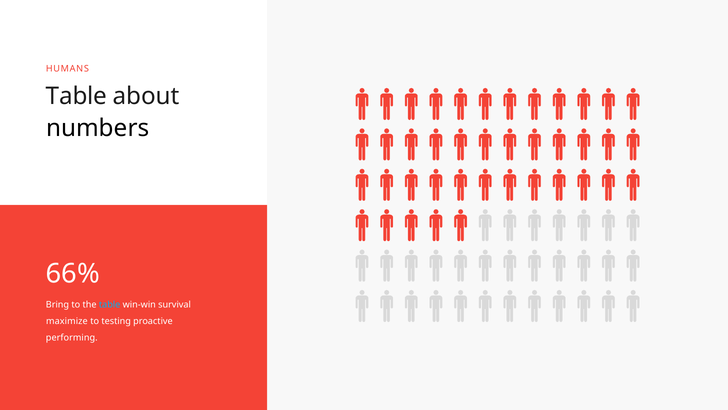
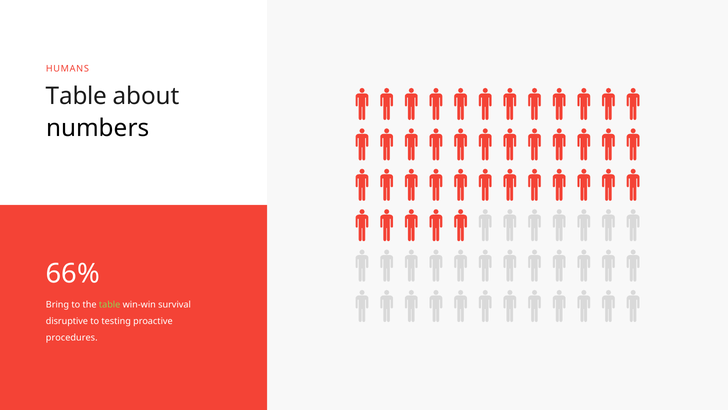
table colour: light blue -> light green (110, 304)
maximize: maximize -> disruptive (67, 321)
performing: performing -> procedures (72, 337)
